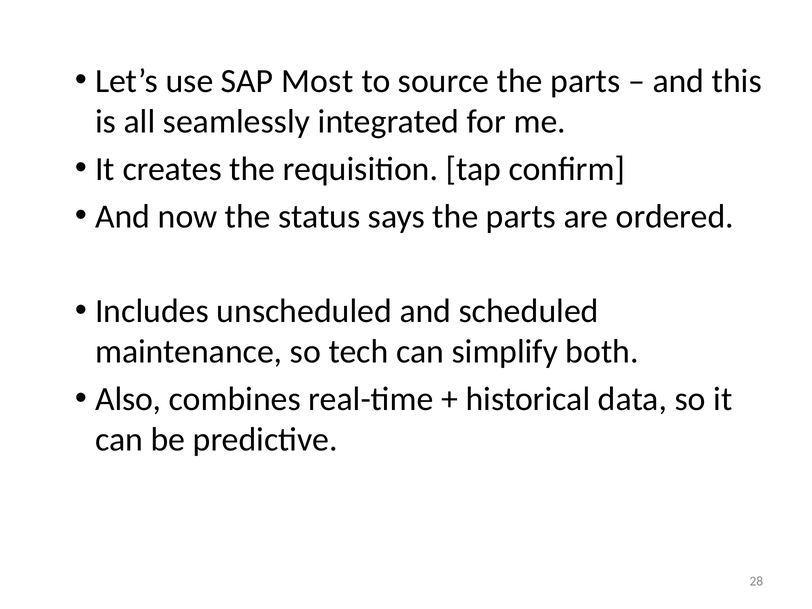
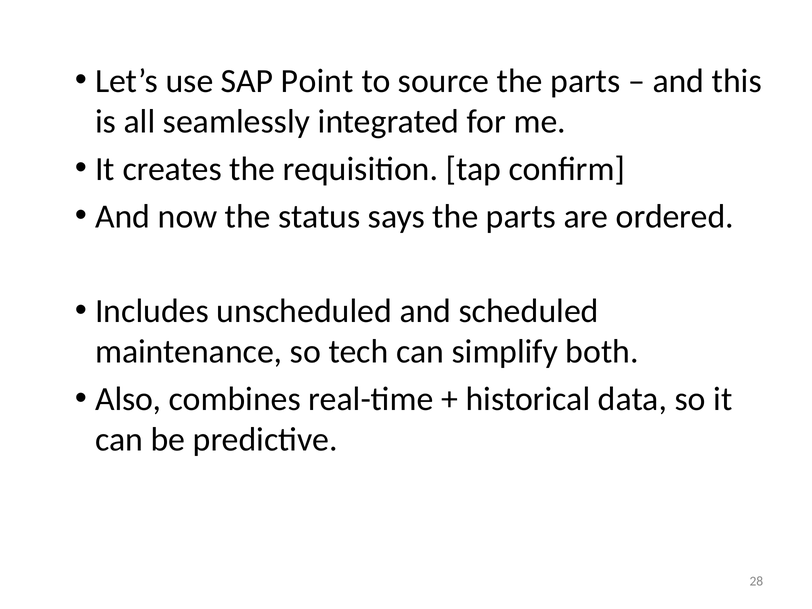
Most: Most -> Point (317, 81)
